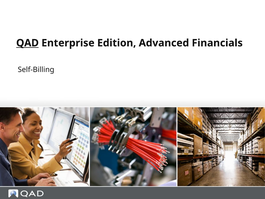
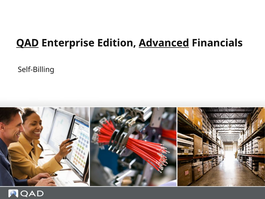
Advanced underline: none -> present (164, 43)
